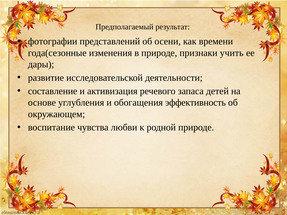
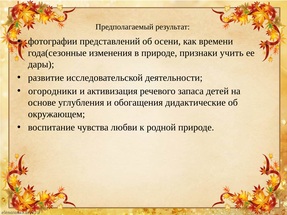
составление: составление -> огородники (53, 91)
эффективность: эффективность -> дидактические (195, 103)
